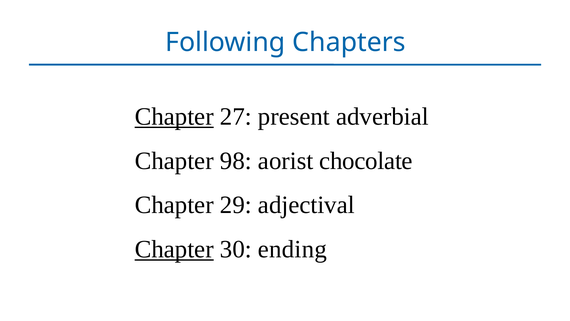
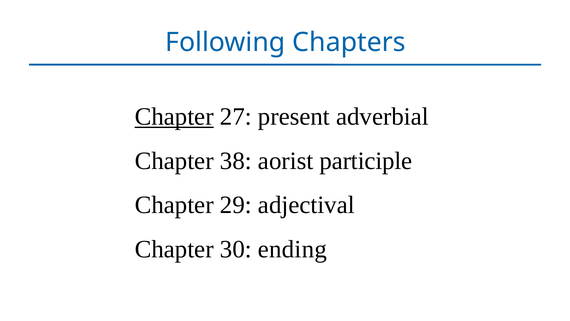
98: 98 -> 38 (236, 161)
chocolate: chocolate -> participle (366, 161)
Chapter underline: present -> none (174, 249)
